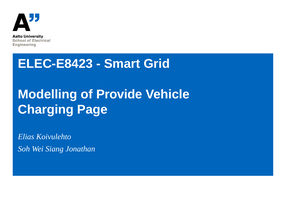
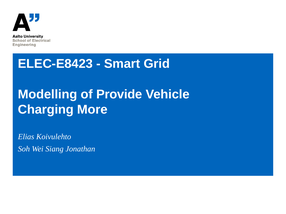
Page: Page -> More (92, 110)
